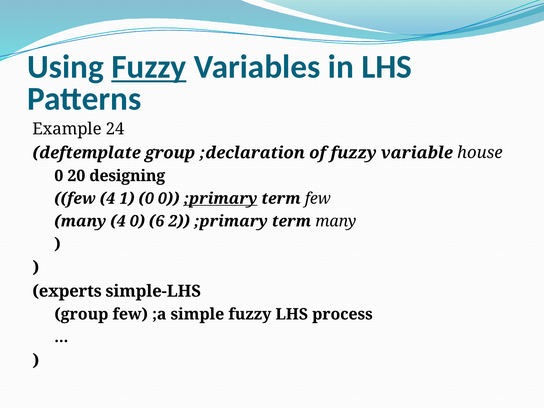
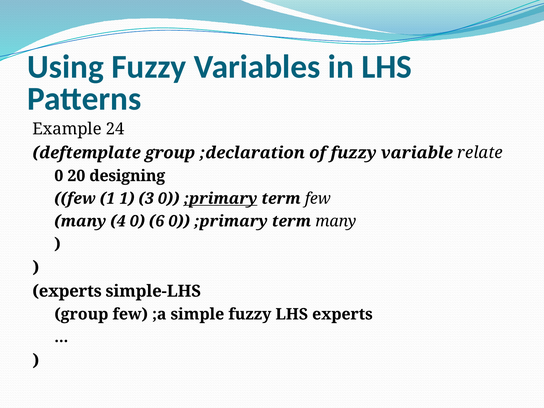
Fuzzy underline: present -> none (149, 67)
house: house -> relate (480, 153)
few 4: 4 -> 1 (107, 199)
1 0: 0 -> 3 (146, 199)
6 2: 2 -> 0 (179, 221)
LHS process: process -> experts (342, 314)
